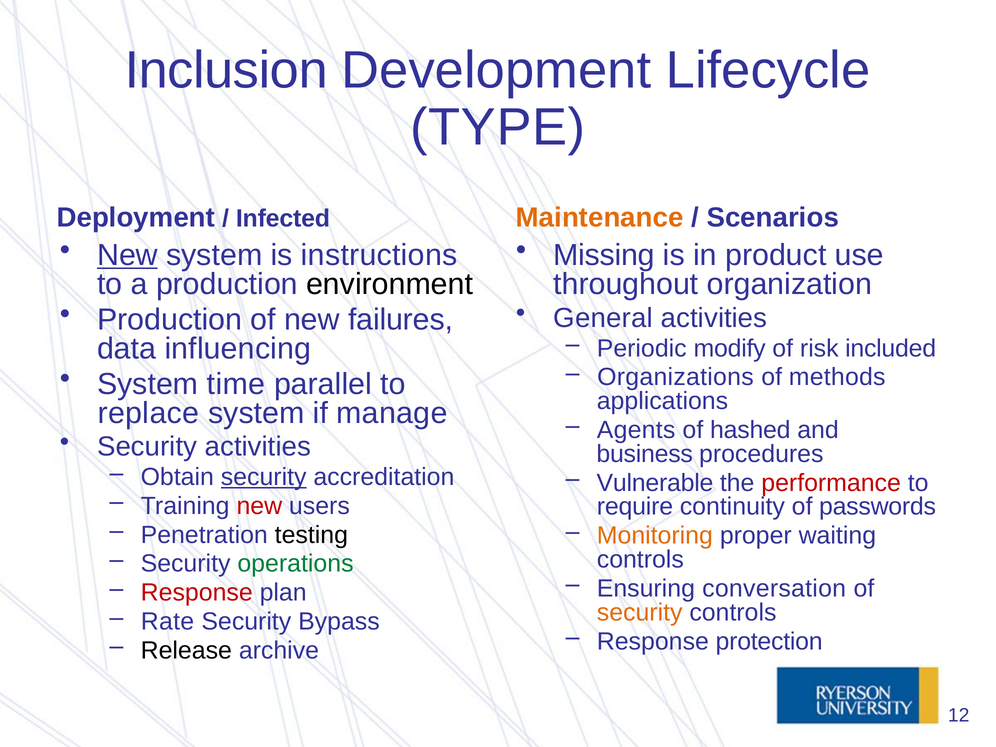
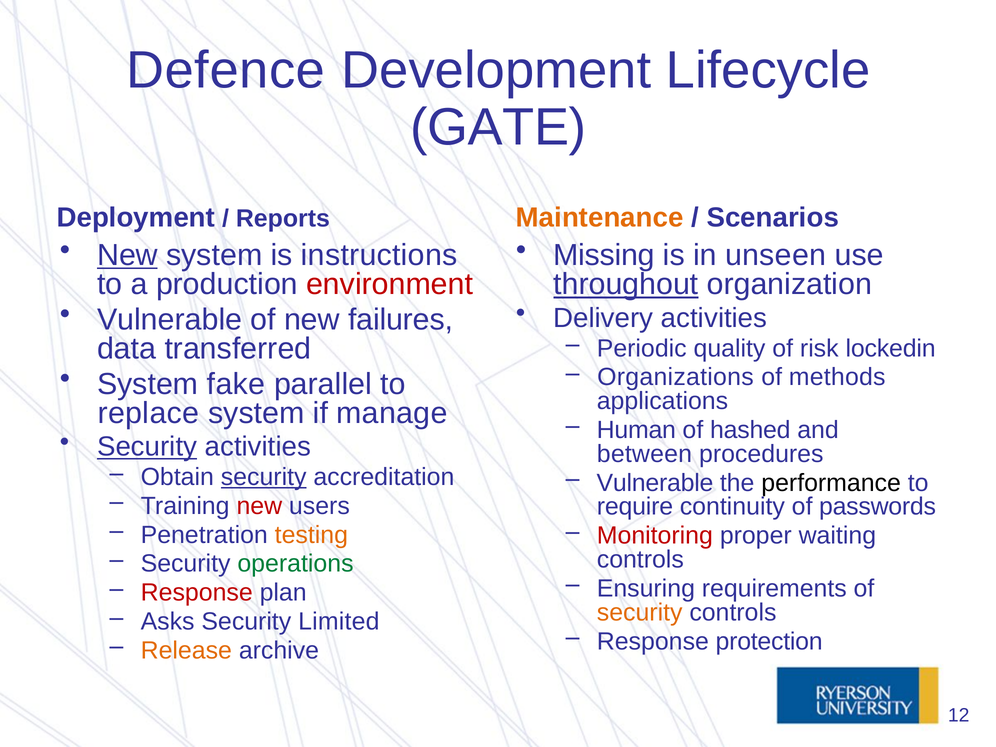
Inclusion: Inclusion -> Defence (226, 71)
TYPE: TYPE -> GATE (498, 127)
Infected: Infected -> Reports (283, 218)
product: product -> unseen (776, 255)
environment colour: black -> red (390, 284)
throughout underline: none -> present (626, 284)
General: General -> Delivery (603, 318)
Production: Production -> Vulnerable (170, 320)
influencing: influencing -> transferred (238, 349)
modify: modify -> quality (729, 348)
included: included -> lockedin (891, 348)
time: time -> fake (236, 384)
Agents: Agents -> Human (636, 430)
Security underline: none -> present (147, 447)
business: business -> between (644, 454)
performance colour: red -> black (831, 483)
testing colour: black -> orange (311, 535)
Monitoring colour: orange -> red (655, 536)
conversation: conversation -> requirements (774, 588)
Rate: Rate -> Asks (168, 622)
Bypass: Bypass -> Limited (339, 622)
Release colour: black -> orange (186, 650)
